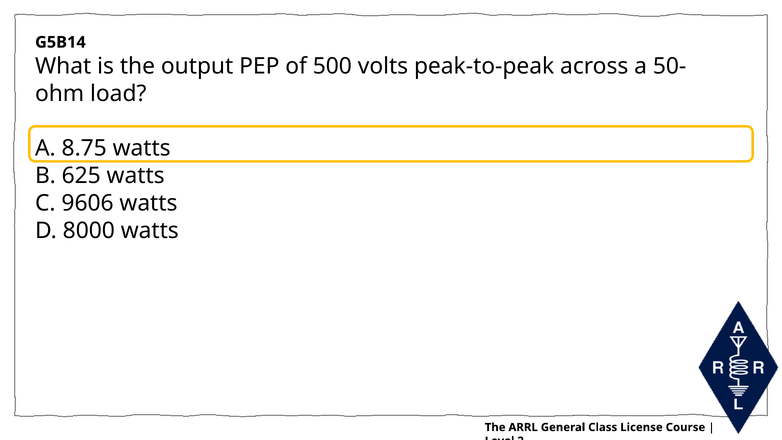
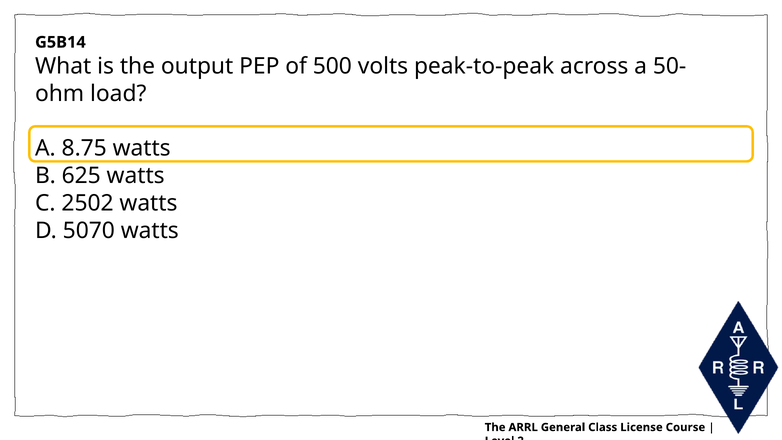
9606: 9606 -> 2502 (88, 203)
8000: 8000 -> 5070 (89, 230)
